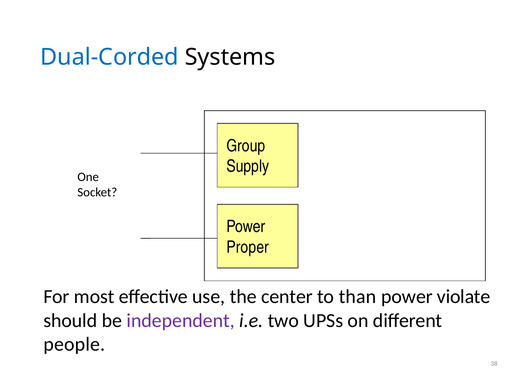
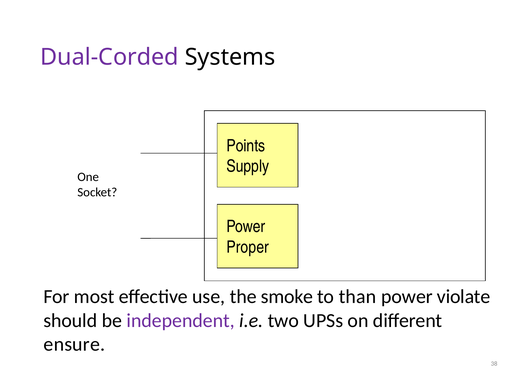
Dual-Corded colour: blue -> purple (109, 57)
Group: Group -> Points (246, 146)
center: center -> smoke (287, 297)
people: people -> ensure (74, 345)
